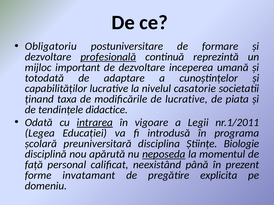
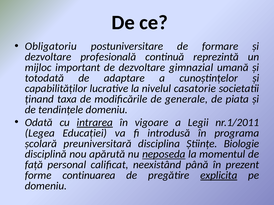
profesională underline: present -> none (108, 57)
inceperea: inceperea -> gimnazial (191, 68)
de lucrative: lucrative -> generale (186, 99)
tendințele didactice: didactice -> domeniu (107, 110)
invatamant: invatamant -> continuarea (89, 176)
explicita underline: none -> present (219, 176)
